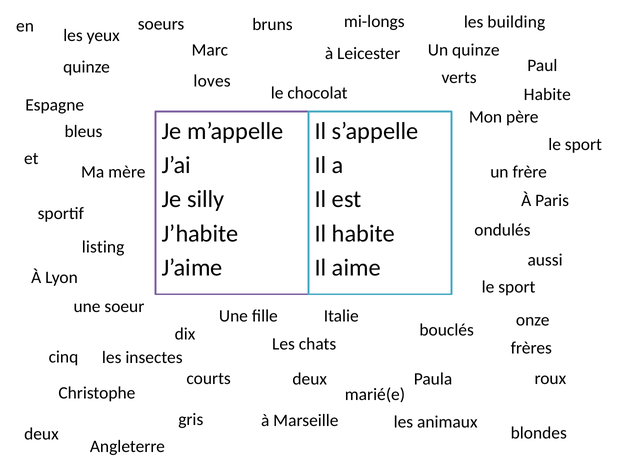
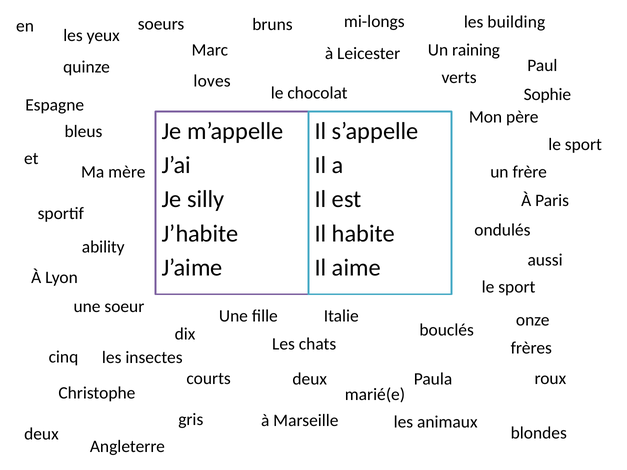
Un quinze: quinze -> raining (476, 50)
Habite: Habite -> Sophie (547, 94)
listing: listing -> ability (103, 247)
